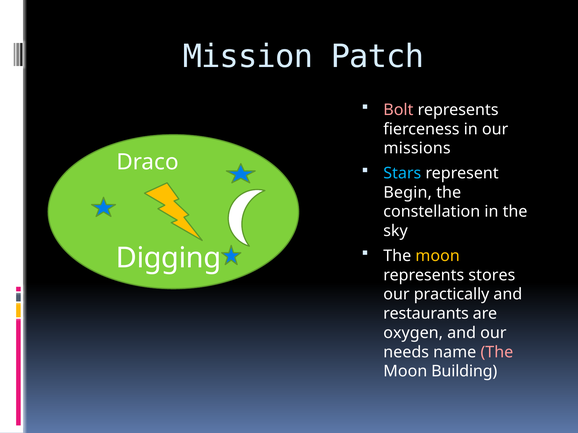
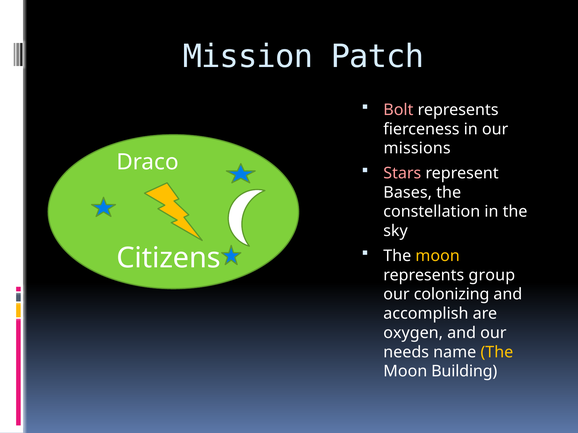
Stars colour: light blue -> pink (402, 173)
Begin: Begin -> Bases (408, 193)
Digging: Digging -> Citizens (169, 258)
stores: stores -> group (492, 275)
practically: practically -> colonizing (452, 295)
restaurants: restaurants -> accomplish (426, 314)
The colour: pink -> yellow (497, 352)
